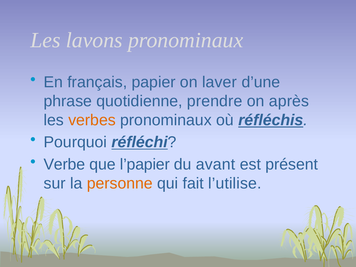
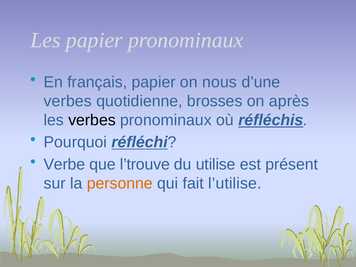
Les lavons: lavons -> papier (94, 40)
laver: laver -> nous (219, 82)
phrase: phrase -> verbes (68, 101)
prendre: prendre -> brosses (215, 101)
verbes colour: orange -> black (92, 120)
l’papier: l’papier -> l’trouve (145, 164)
avant: avant -> utilise (216, 164)
